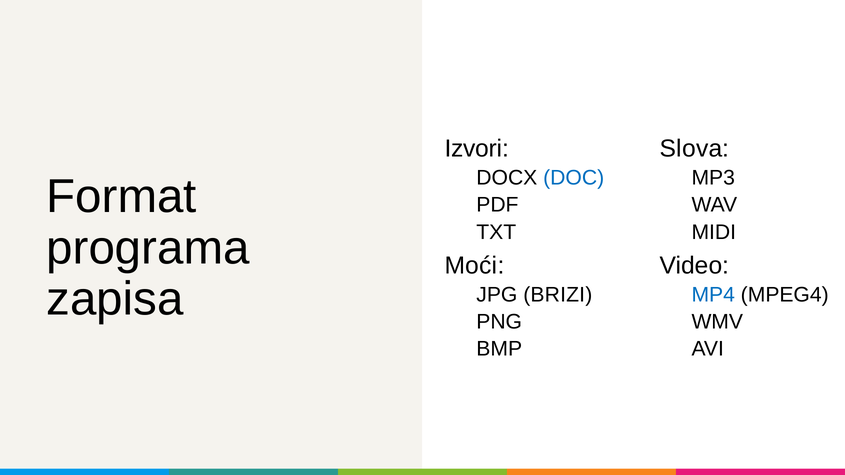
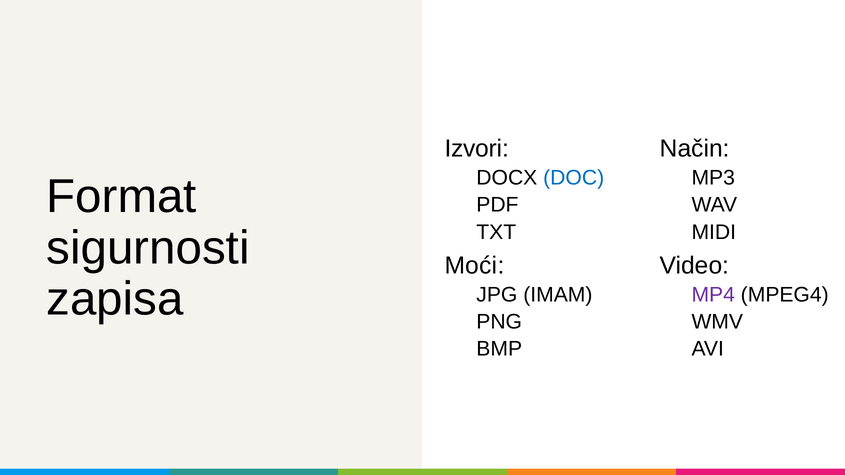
Slova: Slova -> Način (695, 149)
programa: programa -> sigurnosti (148, 248)
BRIZI: BRIZI -> IMAM (558, 295)
MP4 colour: blue -> purple (713, 295)
